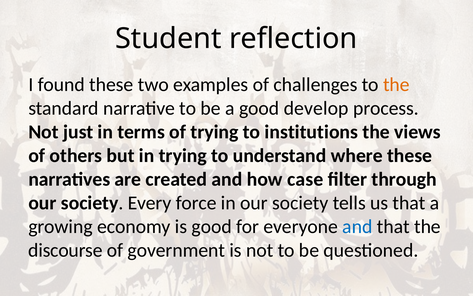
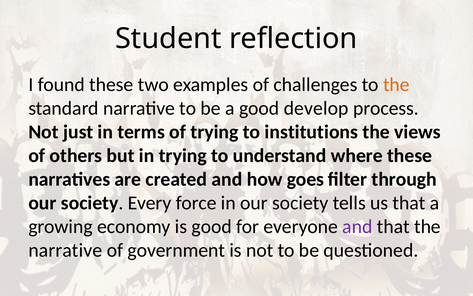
case: case -> goes (305, 179)
and colour: blue -> purple (357, 226)
discourse: discourse -> narrative (65, 250)
